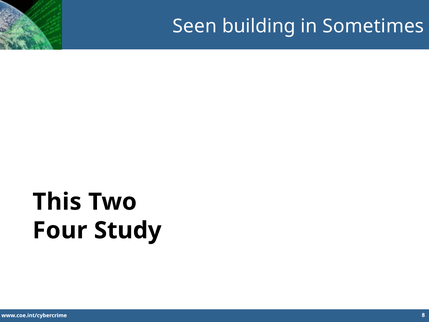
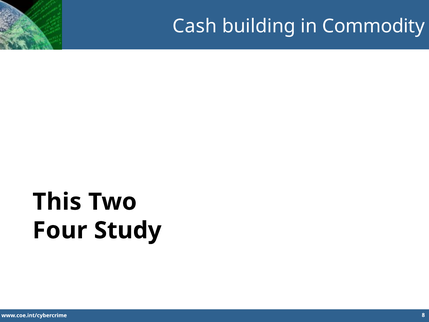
Seen: Seen -> Cash (195, 26)
Sometimes: Sometimes -> Commodity (373, 26)
